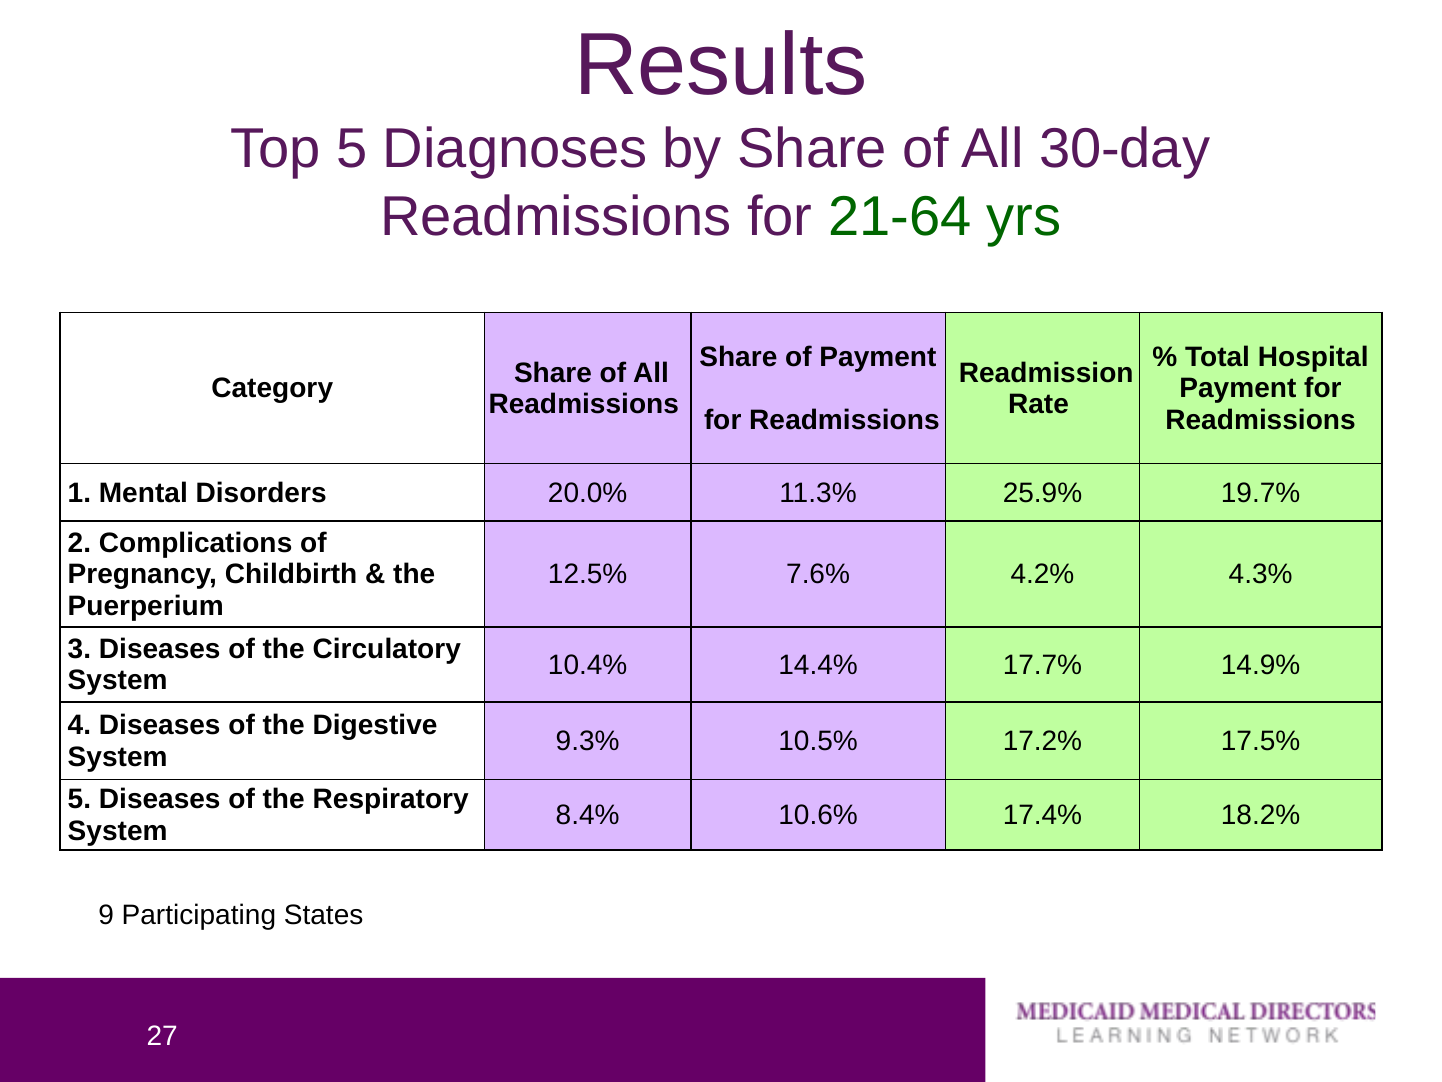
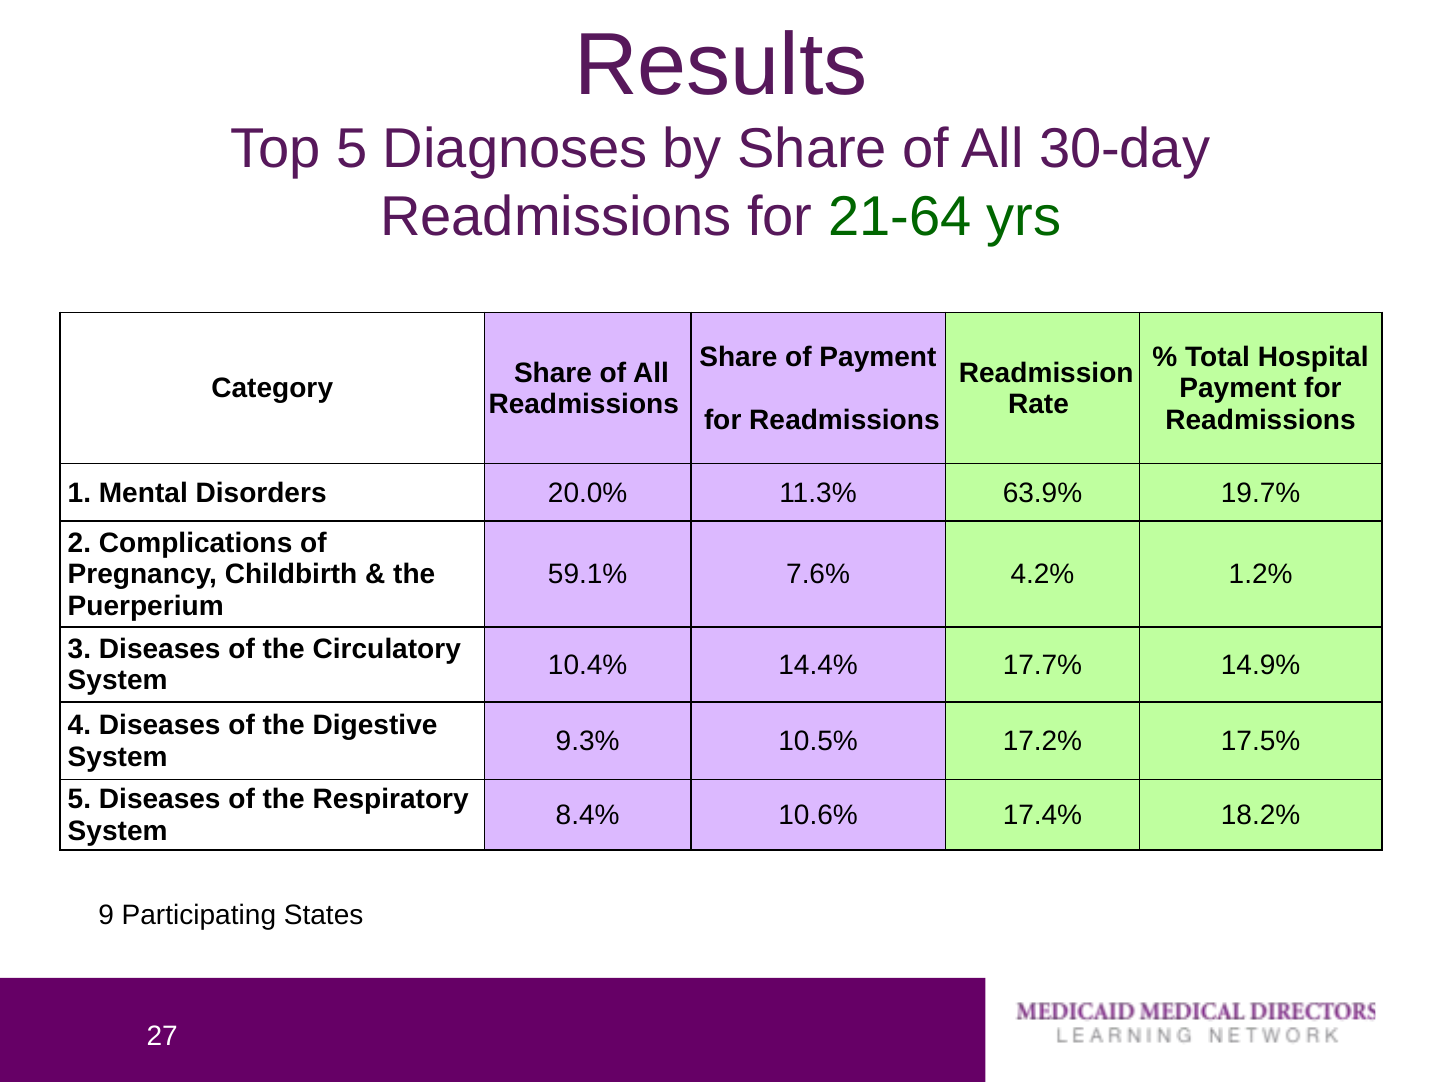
25.9%: 25.9% -> 63.9% (1042, 493)
12.5%: 12.5% -> 59.1% (588, 574)
4.3%: 4.3% -> 1.2% (1261, 574)
